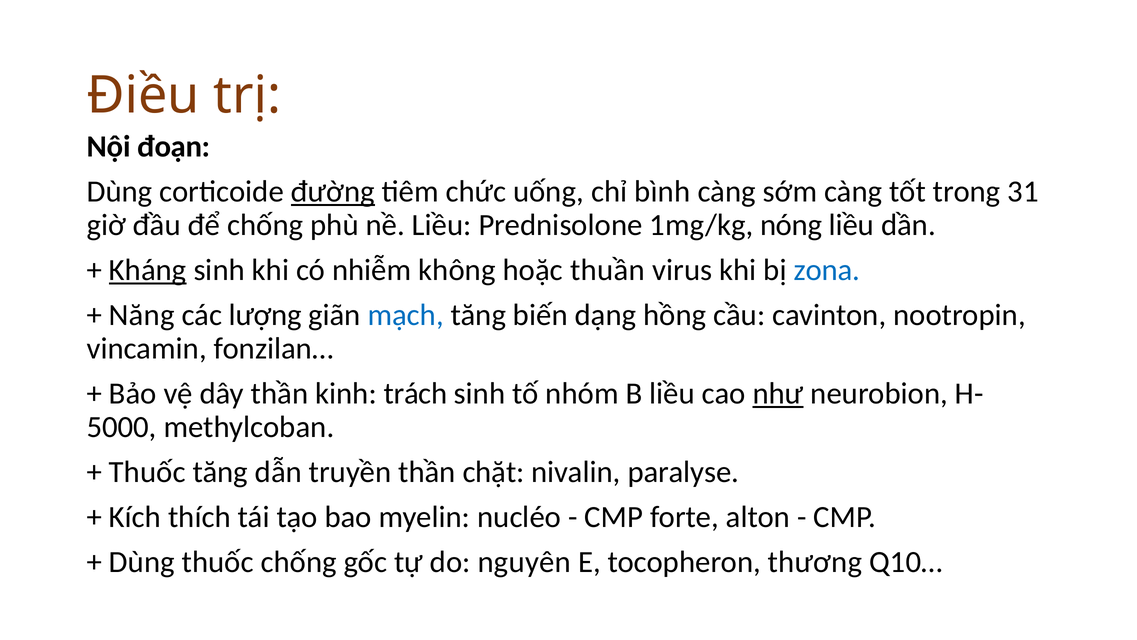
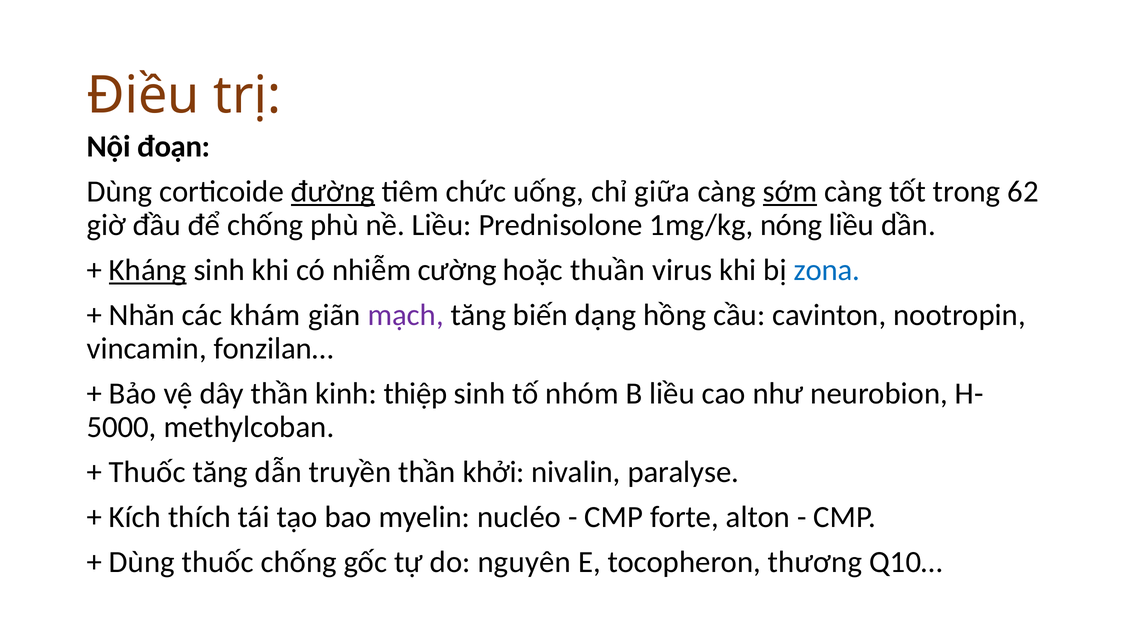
bình: bình -> giữa (662, 192)
sớm underline: none -> present (790, 192)
31: 31 -> 62 (1023, 192)
không: không -> cường (457, 270)
Năng: Năng -> Nhăn (142, 315)
lượng: lượng -> khám (265, 315)
mạch colour: blue -> purple (406, 315)
trách: trách -> thiệp (415, 393)
như underline: present -> none (778, 393)
chặt: chặt -> khởi (494, 472)
